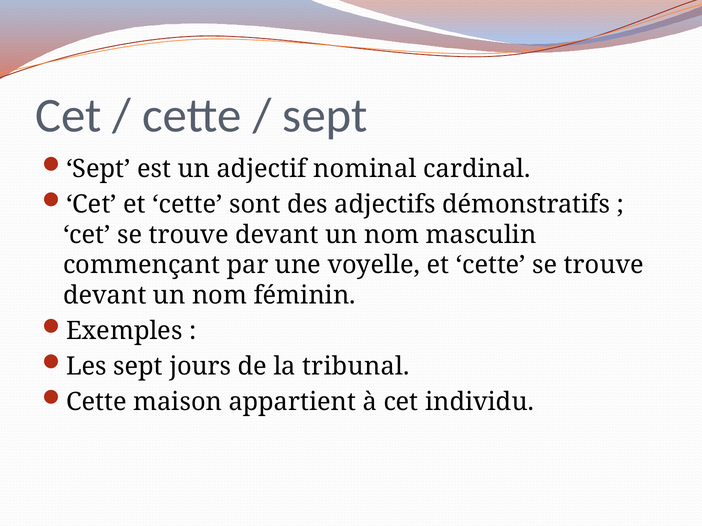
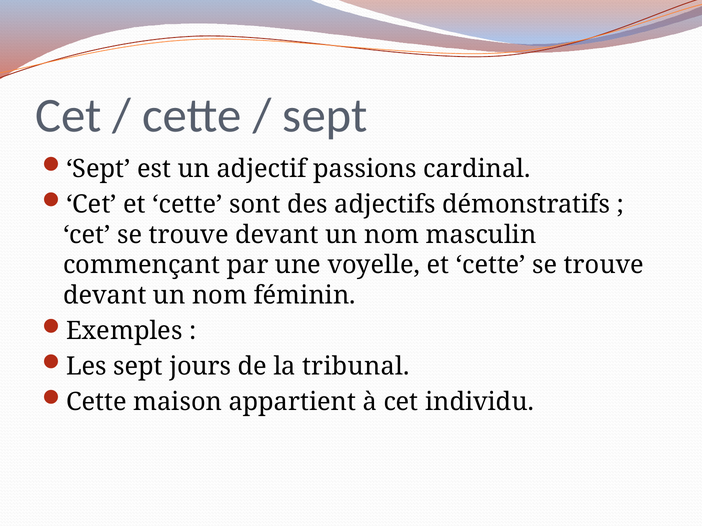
nominal: nominal -> passions (365, 169)
